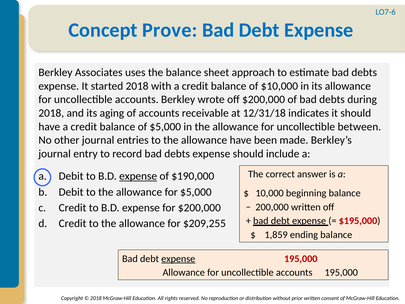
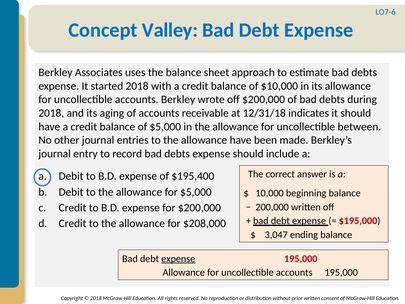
Prove: Prove -> Valley (170, 30)
expense underline: present -> none (138, 176)
$190,000: $190,000 -> $195,400 (193, 176)
$209,255: $209,255 -> $208,000 (204, 223)
1,859: 1,859 -> 3,047 (276, 235)
